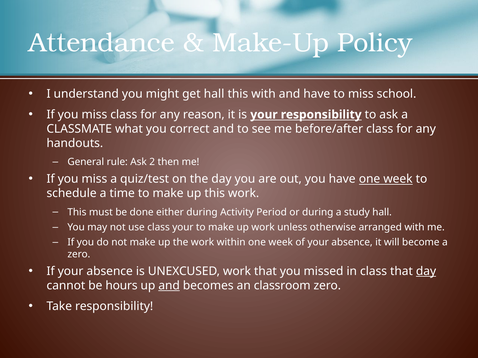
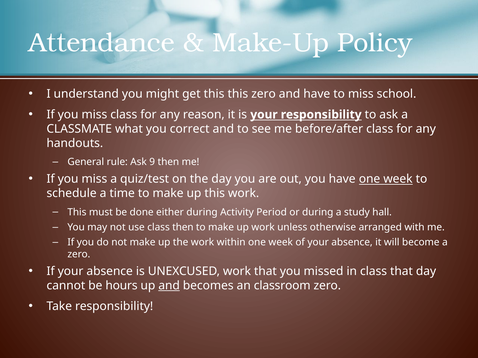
get hall: hall -> this (214, 94)
this with: with -> zero (264, 94)
2: 2 -> 9 (152, 162)
class your: your -> then (183, 228)
day underline: present -> none (426, 272)
